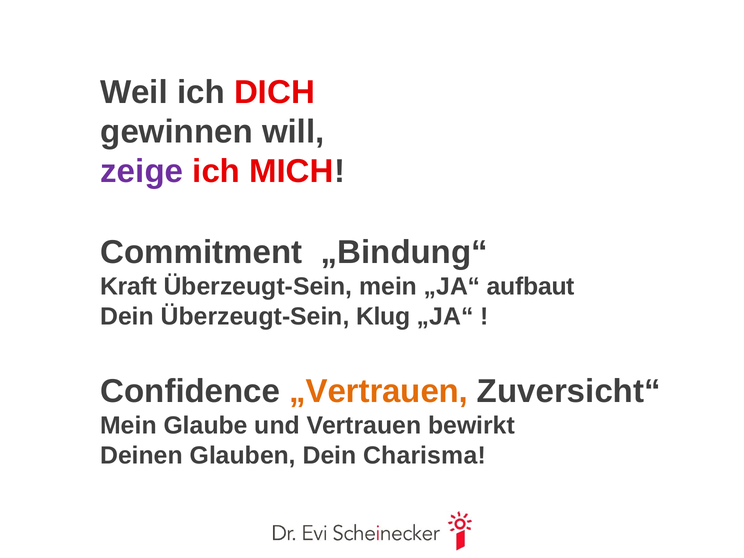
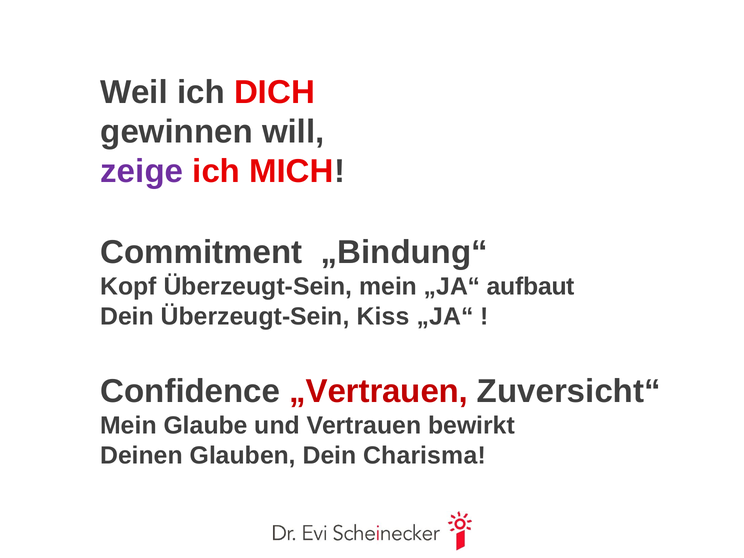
Kraft: Kraft -> Kopf (129, 287)
Klug: Klug -> Kiss (383, 316)
„Vertrauen colour: orange -> red (379, 391)
